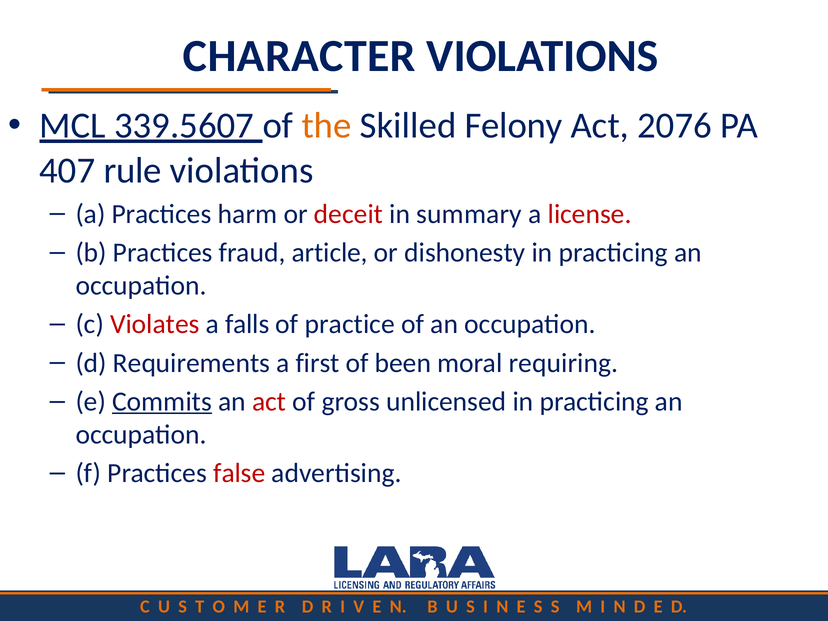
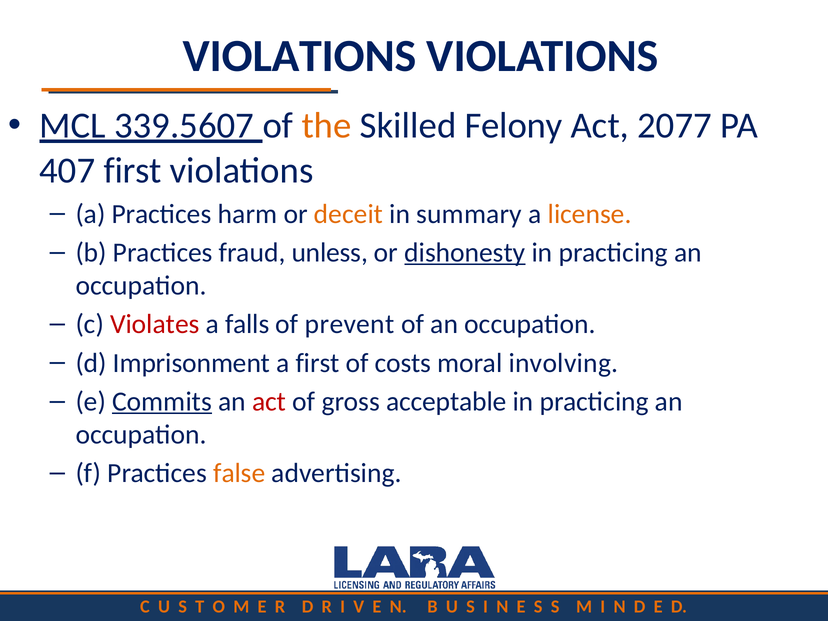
CHARACTER: CHARACTER -> VIOLATIONS (300, 56)
2076: 2076 -> 2077 (675, 125)
407 rule: rule -> first (133, 170)
deceit colour: red -> orange (348, 214)
license colour: red -> orange (590, 214)
article: article -> unless (330, 253)
dishonesty underline: none -> present (465, 253)
practice: practice -> prevent (350, 324)
Requirements: Requirements -> Imprisonment (192, 363)
been: been -> costs (403, 363)
requiring: requiring -> involving (563, 363)
unlicensed: unlicensed -> acceptable (446, 402)
false colour: red -> orange (239, 473)
